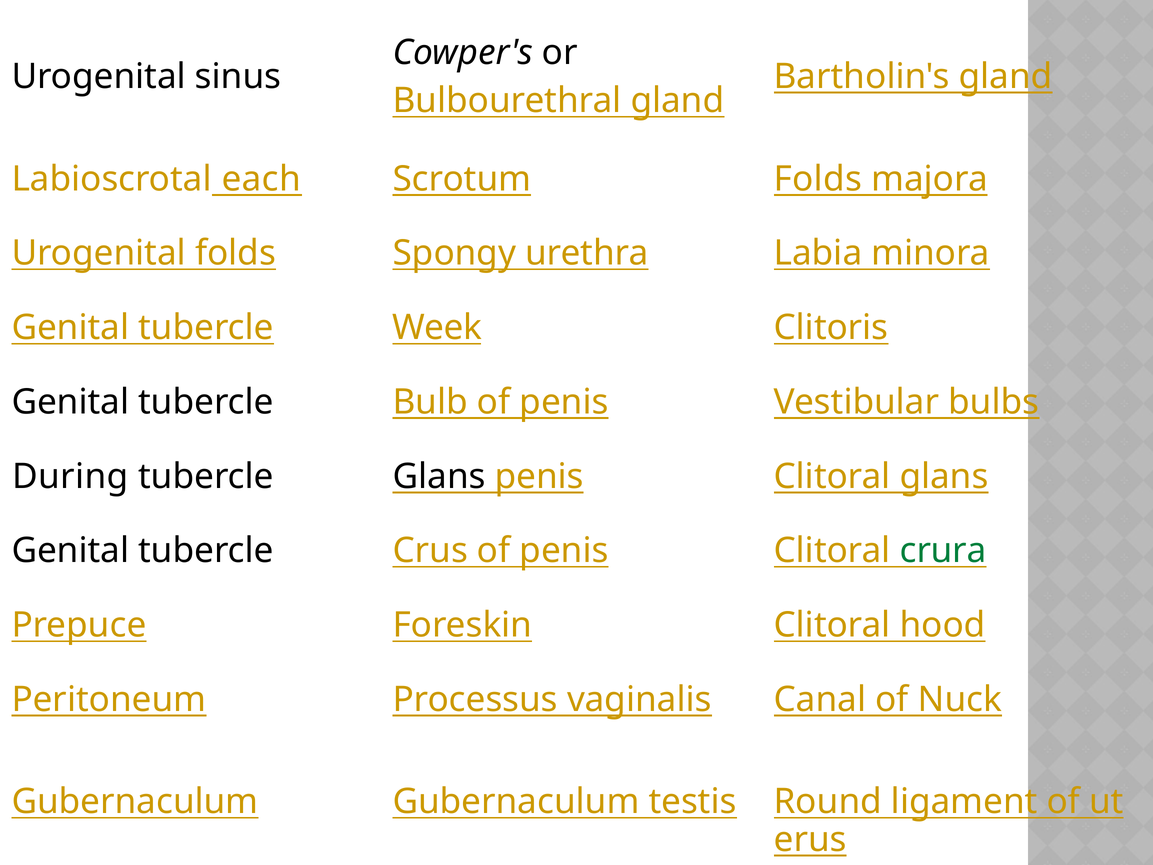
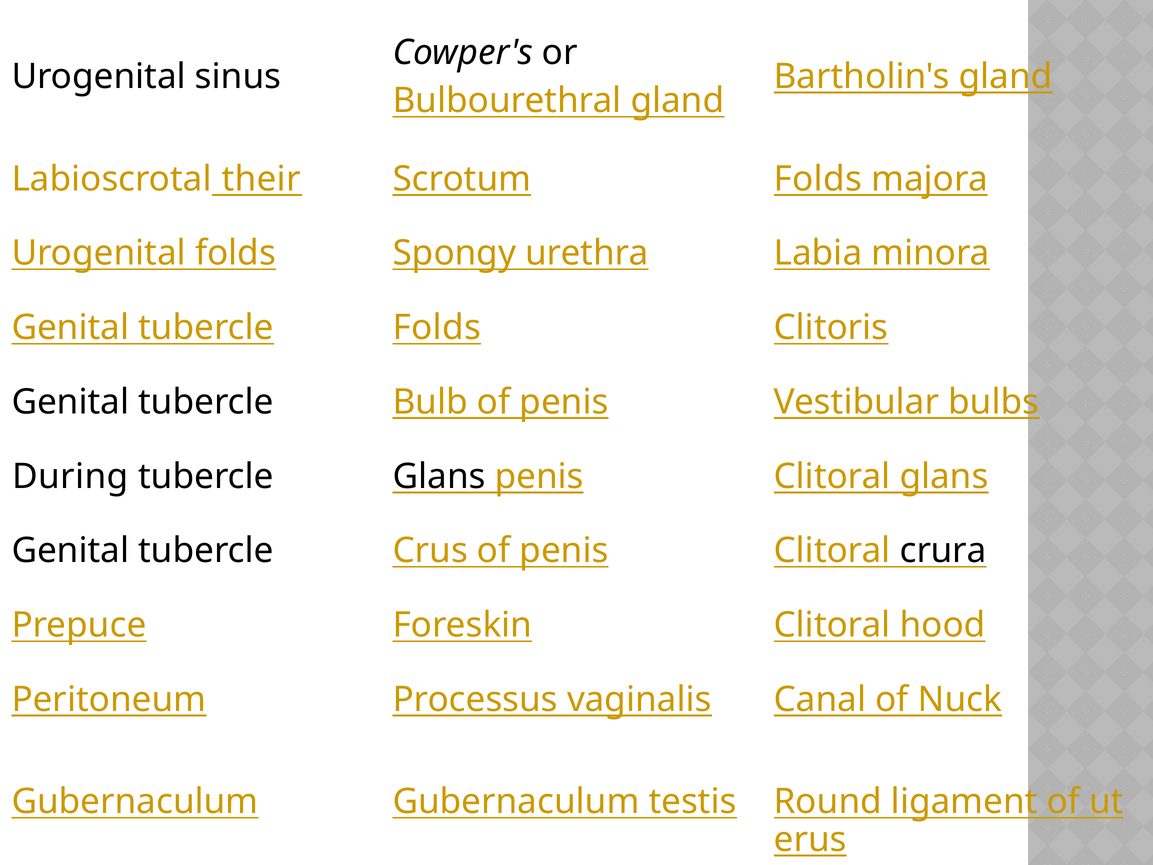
each: each -> their (261, 179)
tubercle Week: Week -> Folds (437, 328)
crura colour: green -> black (943, 551)
